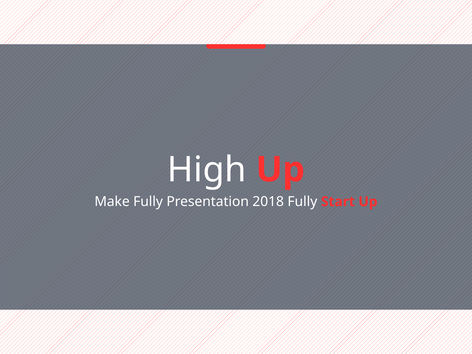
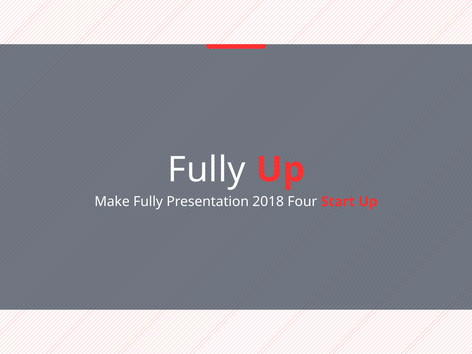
High: High -> Fully (207, 170)
2018 Fully: Fully -> Four (302, 202)
